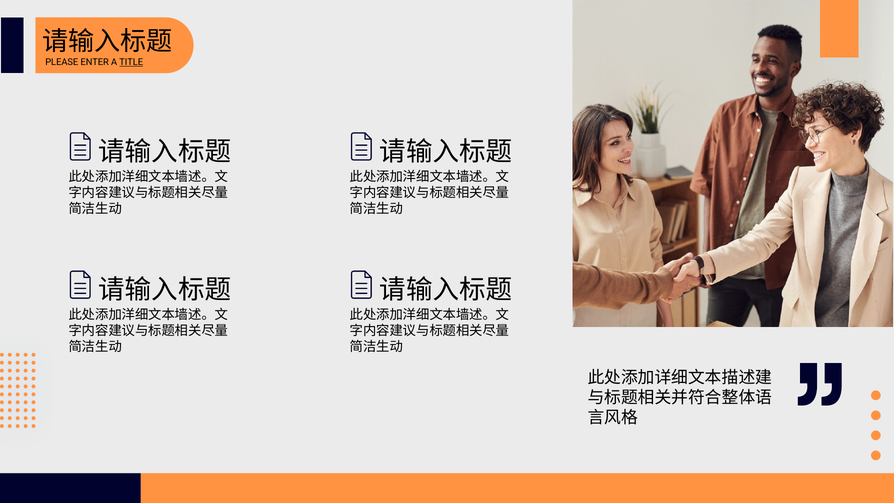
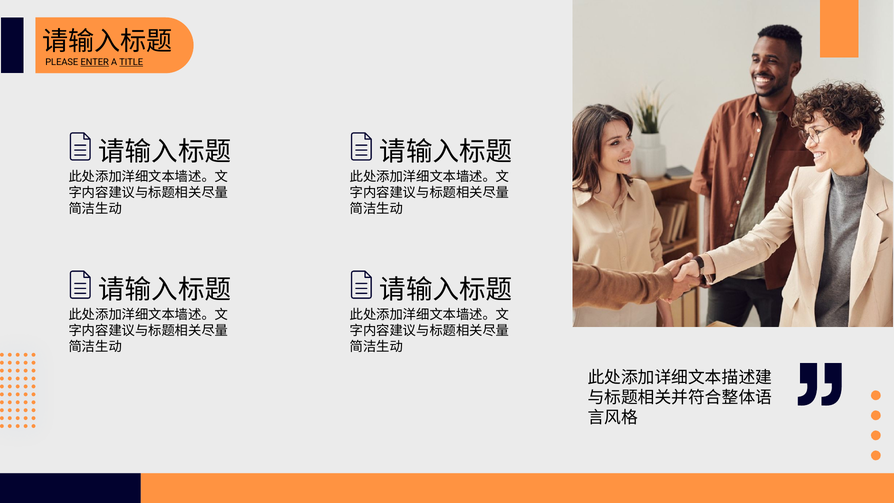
ENTER underline: none -> present (95, 62)
